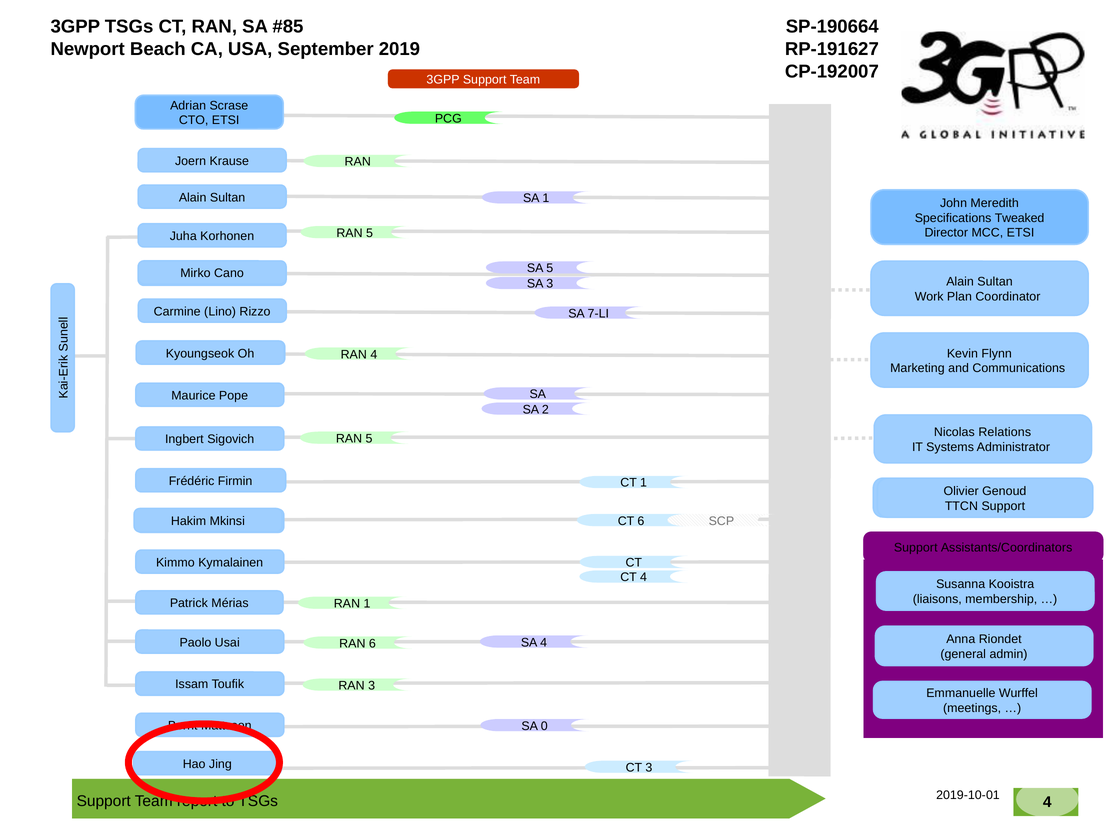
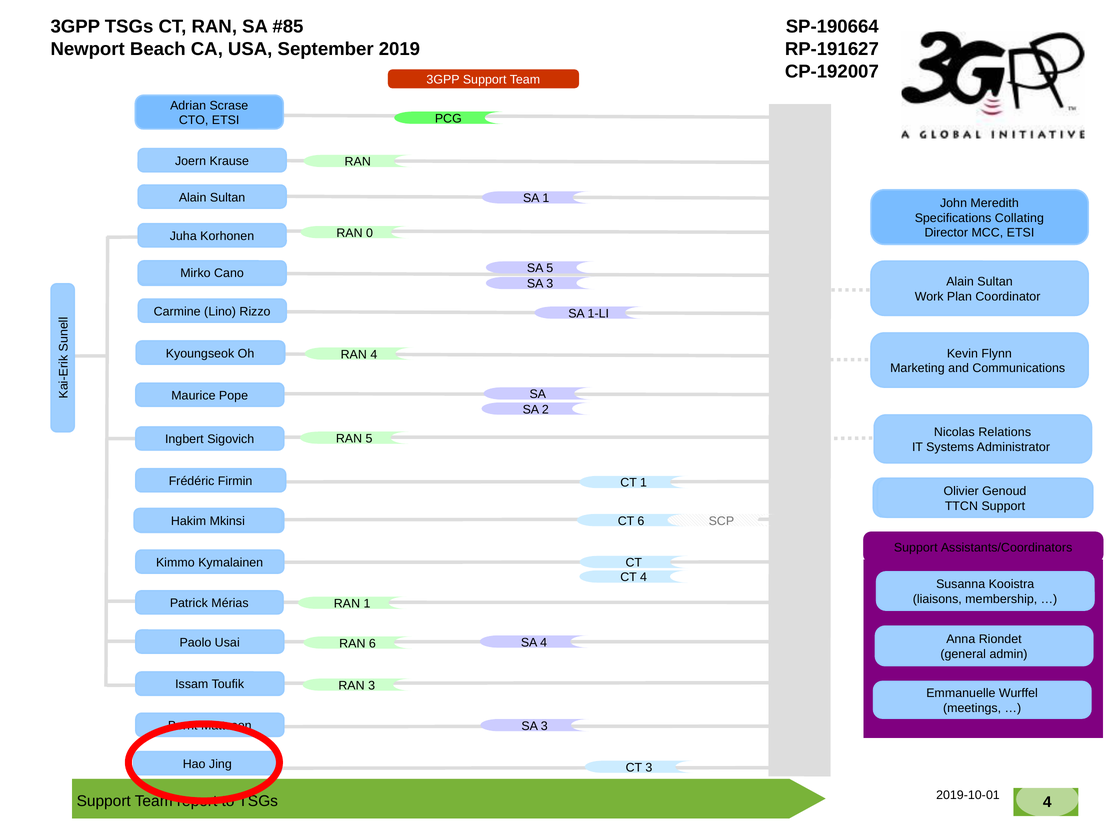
Tweaked: Tweaked -> Collating (1019, 218)
5: 5 -> 0 (370, 233)
7-LI: 7-LI -> 1-LI (598, 313)
0: 0 -> 3 (544, 726)
